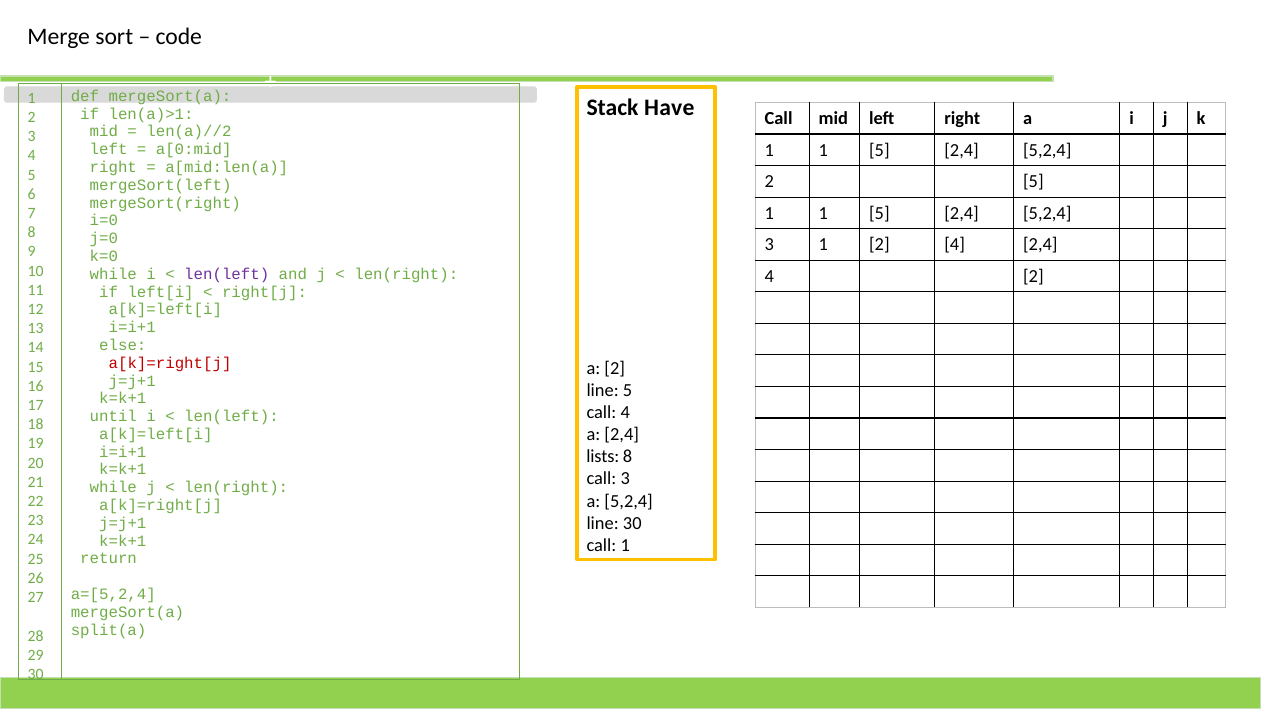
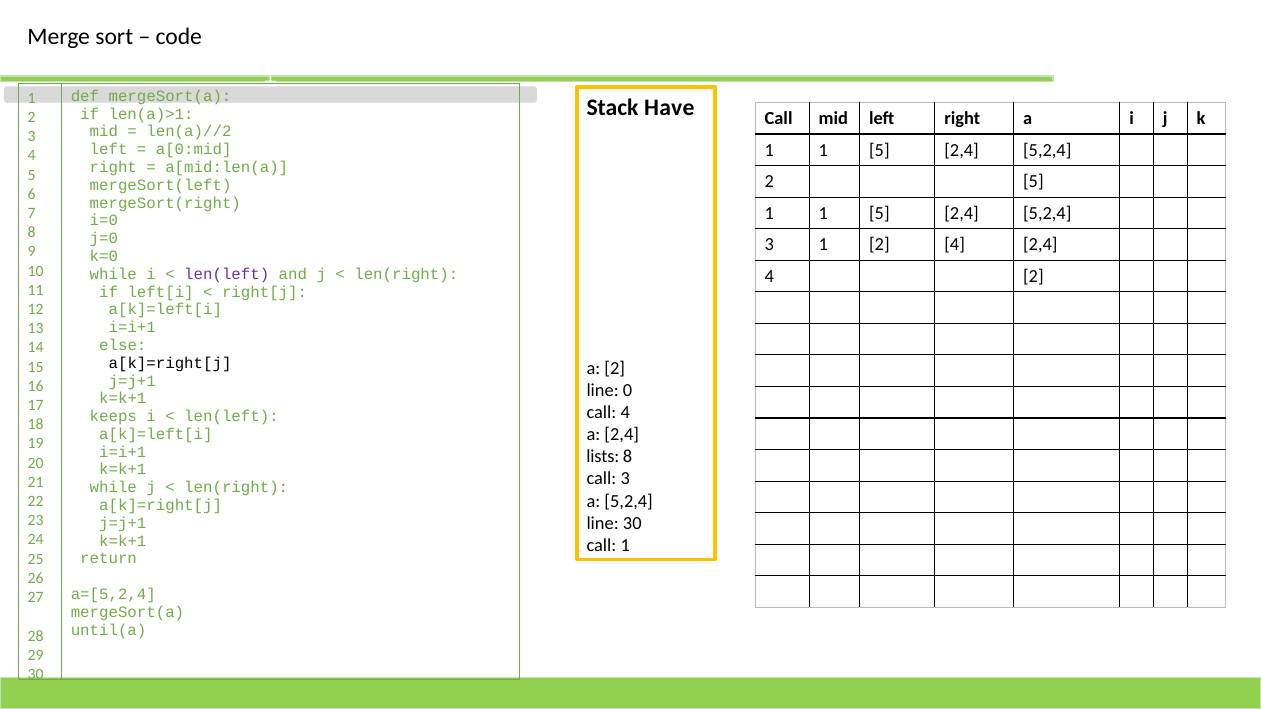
a[k]=right[j colour: red -> black (170, 363)
line 5: 5 -> 0 (628, 391)
until: until -> keeps (113, 417)
split(a: split(a -> until(a (109, 630)
